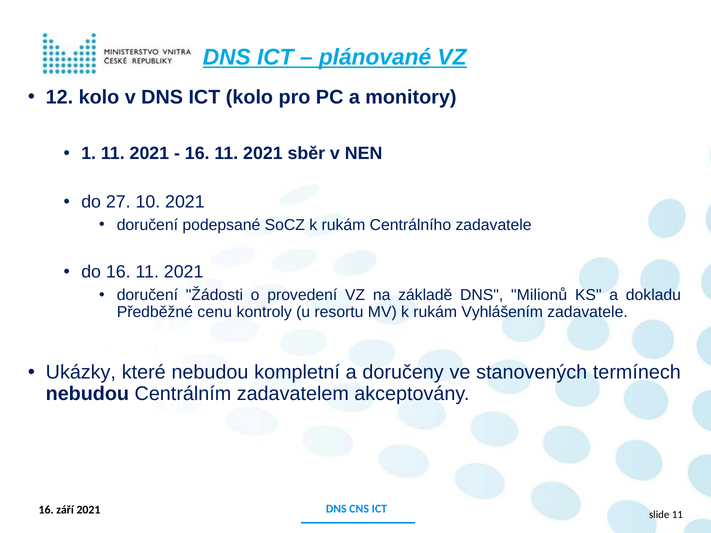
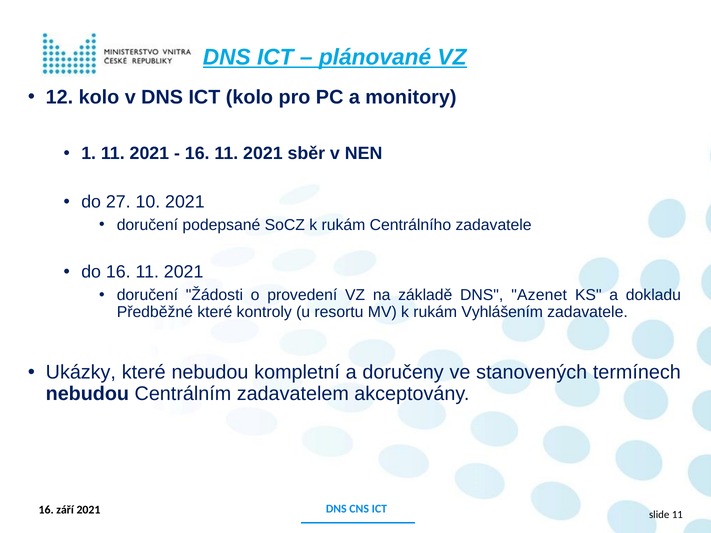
Milionů: Milionů -> Azenet (539, 295)
Předběžné cenu: cenu -> které (215, 312)
